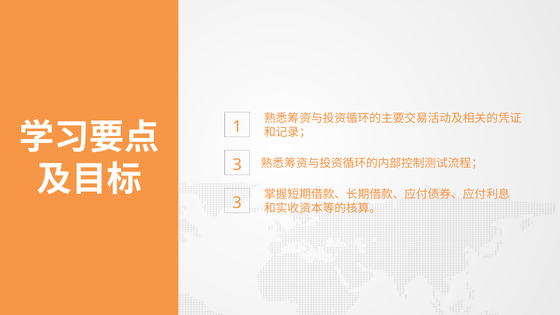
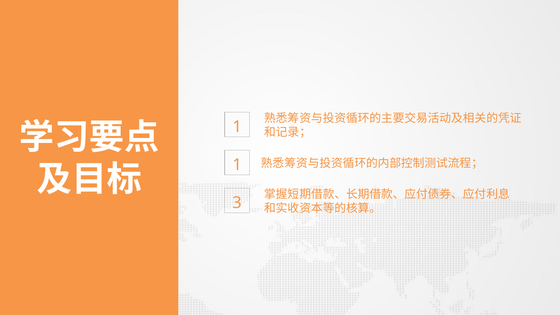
3: 3 -> 1 (237, 165)
